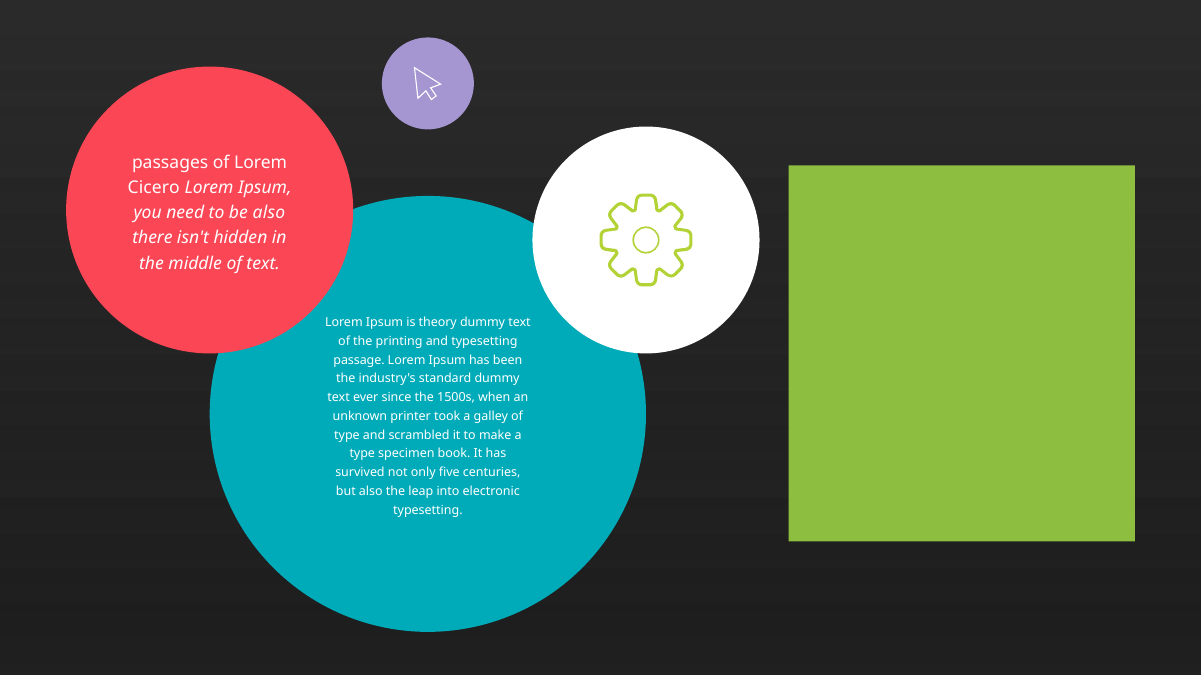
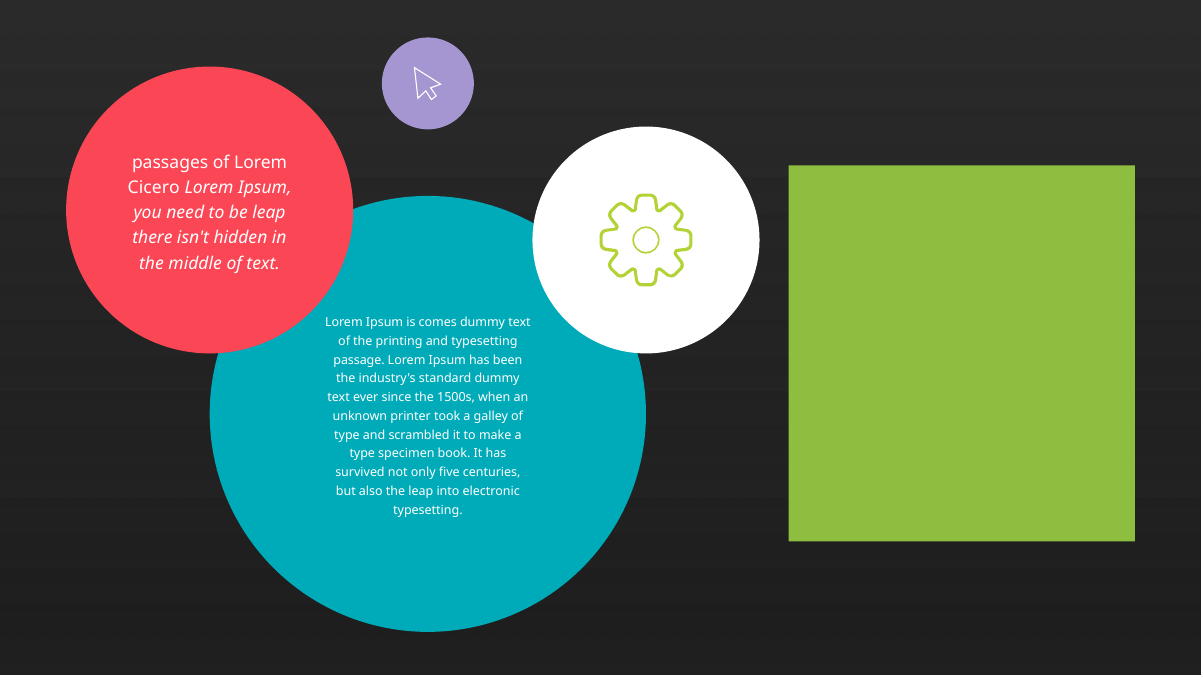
be also: also -> leap (269, 213)
theory: theory -> comes (438, 323)
